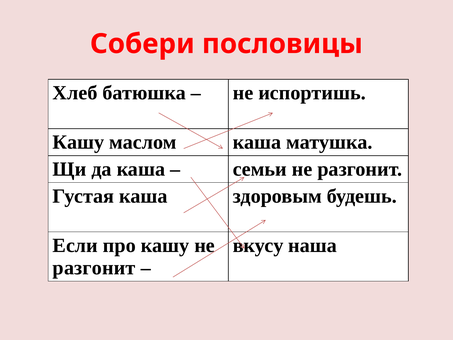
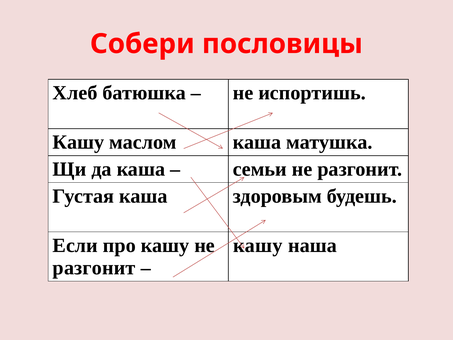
вкусу: вкусу -> кашу (258, 245)
